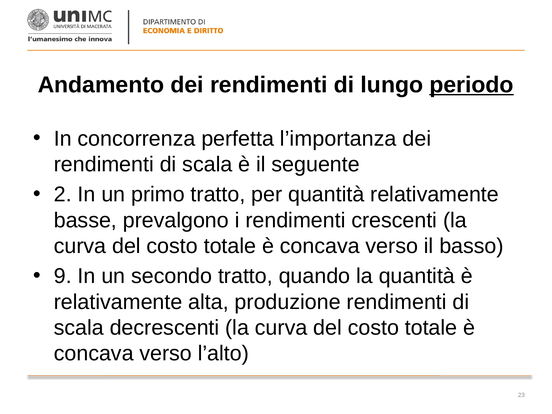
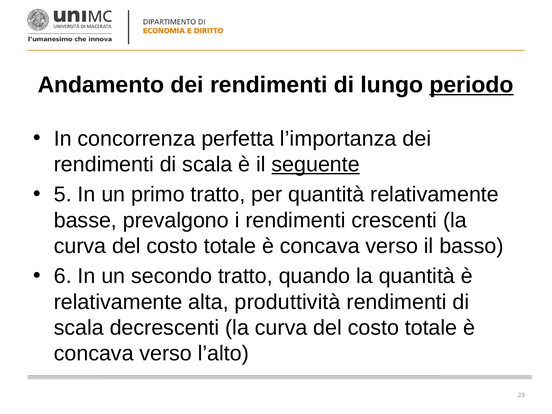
seguente underline: none -> present (316, 164)
2: 2 -> 5 (63, 195)
9: 9 -> 6 (63, 276)
produzione: produzione -> produttività (288, 302)
